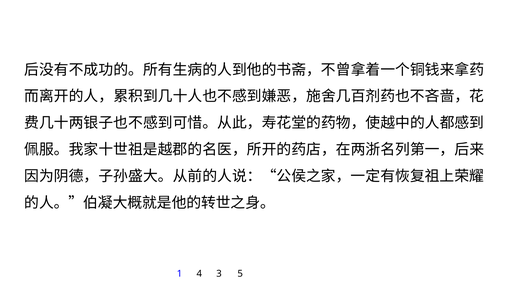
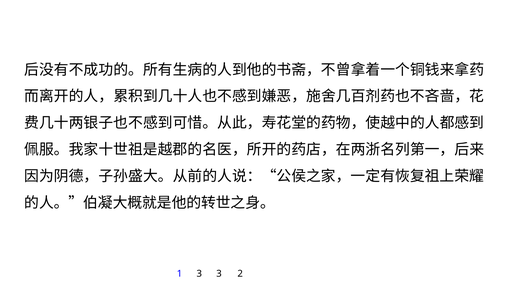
1 4: 4 -> 3 (199, 274)
5: 5 -> 2 (240, 274)
